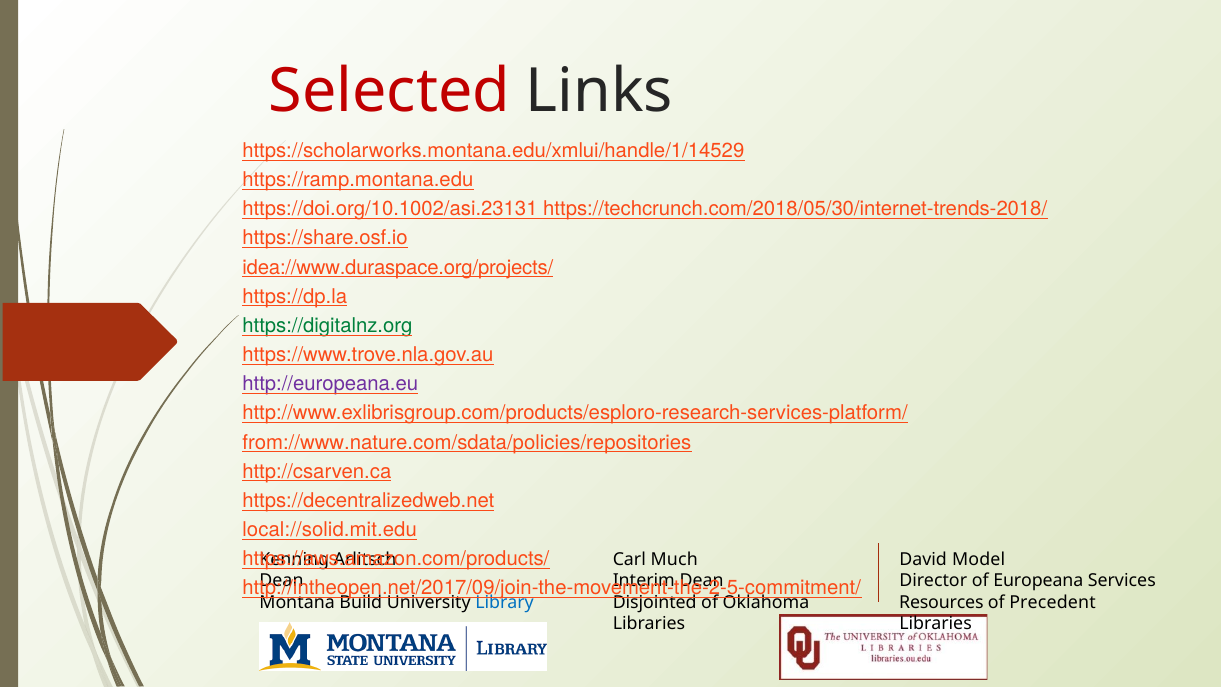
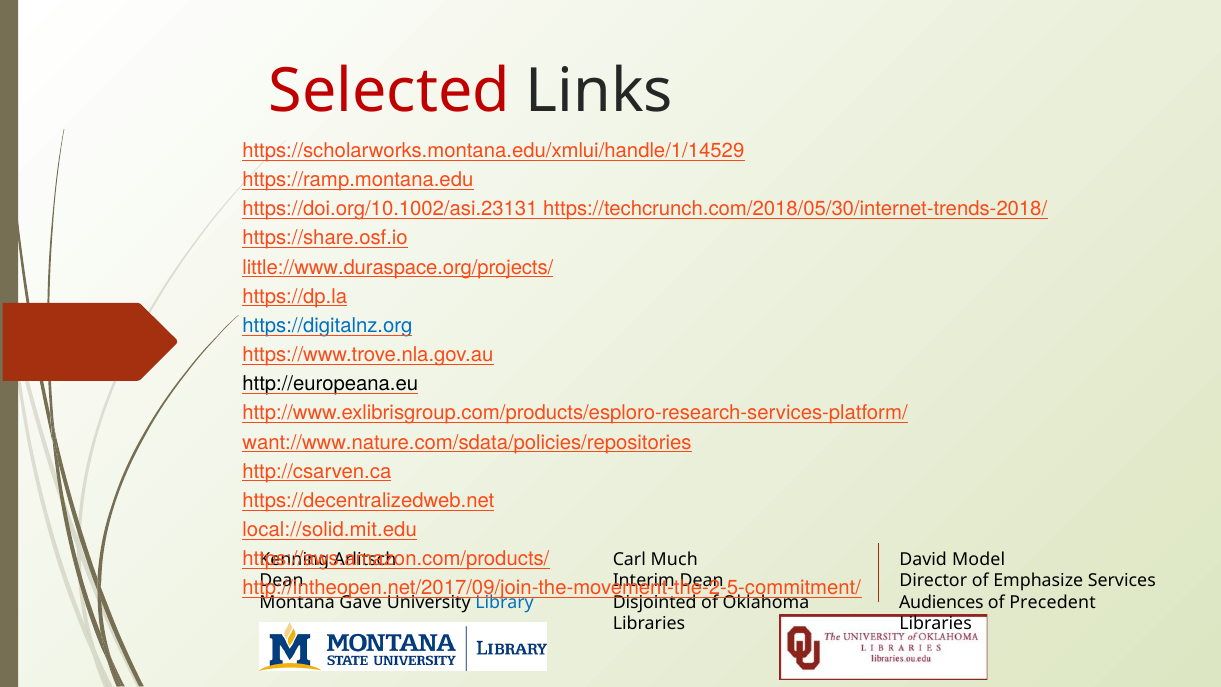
idea://www.duraspace.org/projects/: idea://www.duraspace.org/projects/ -> little://www.duraspace.org/projects/ (398, 267)
https://digitalnz.org colour: green -> blue (327, 326)
http://europeana.eu colour: purple -> black (330, 384)
from://www.nature.com/sdata/policies/repositories: from://www.nature.com/sdata/policies/repositories -> want://www.nature.com/sdata/policies/repositories (467, 442)
Europeana: Europeana -> Emphasize (1038, 581)
Build: Build -> Gave (361, 602)
Resources: Resources -> Audiences (941, 602)
